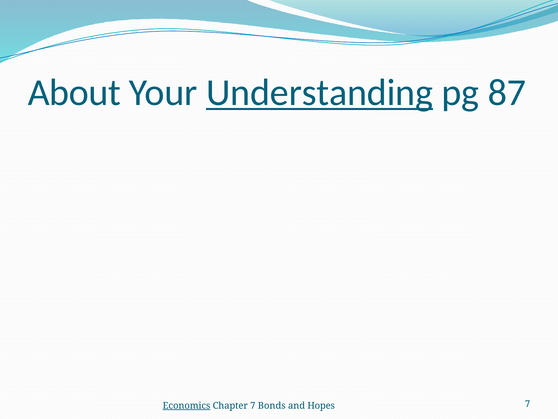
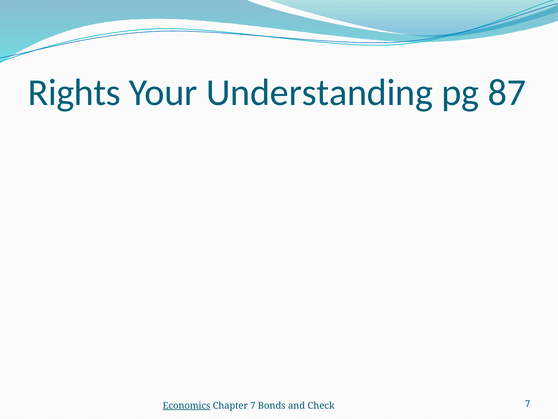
About: About -> Rights (74, 93)
Understanding underline: present -> none (320, 93)
Hopes: Hopes -> Check (321, 405)
